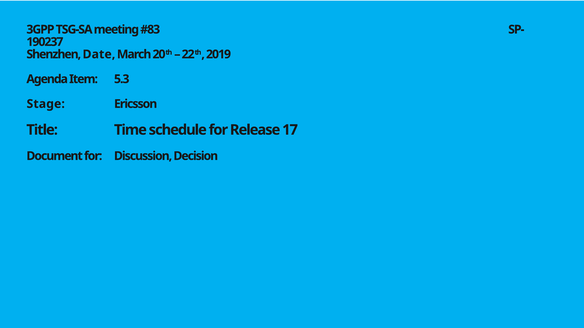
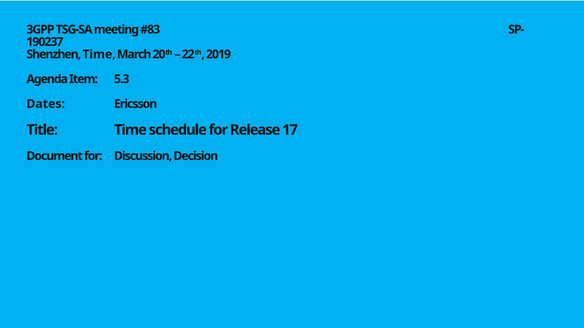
Shenzhen Date: Date -> Time (99, 54)
Stage: Stage -> Dates (46, 104)
